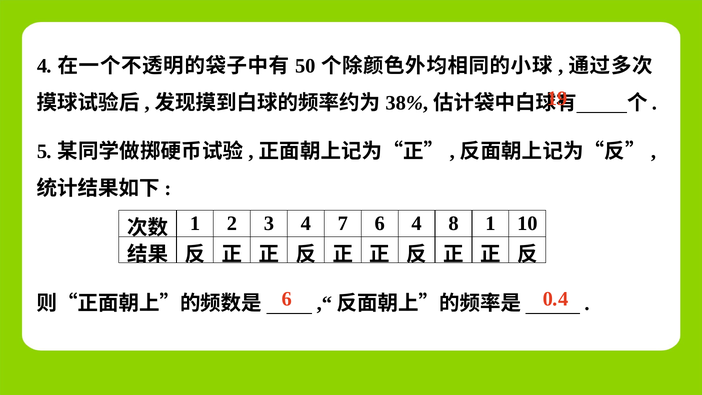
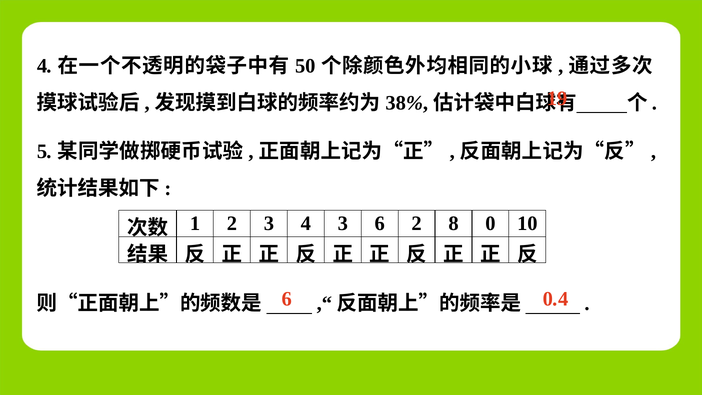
4 7: 7 -> 3 (343, 224)
6 4: 4 -> 2 (417, 224)
8 1: 1 -> 0 (490, 224)
